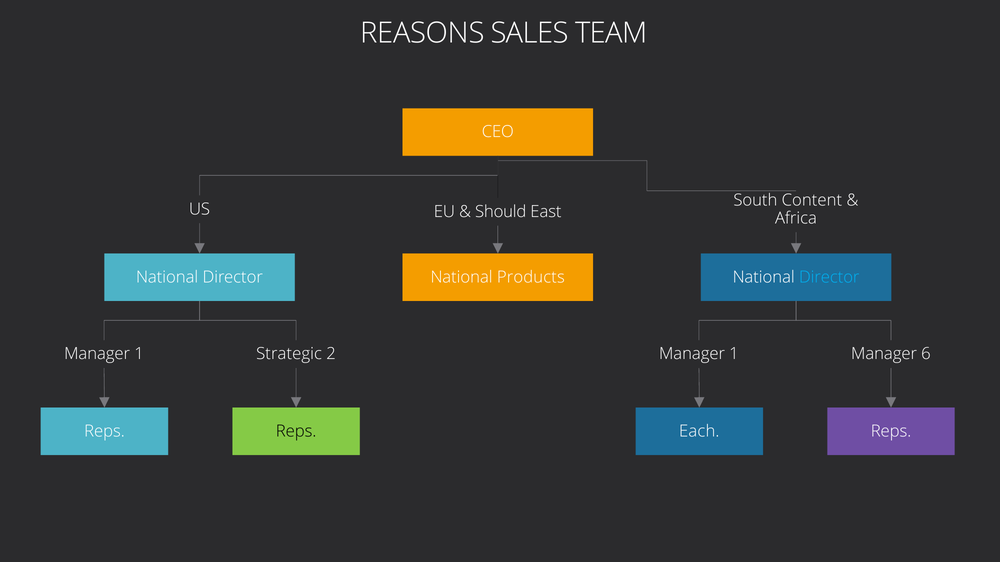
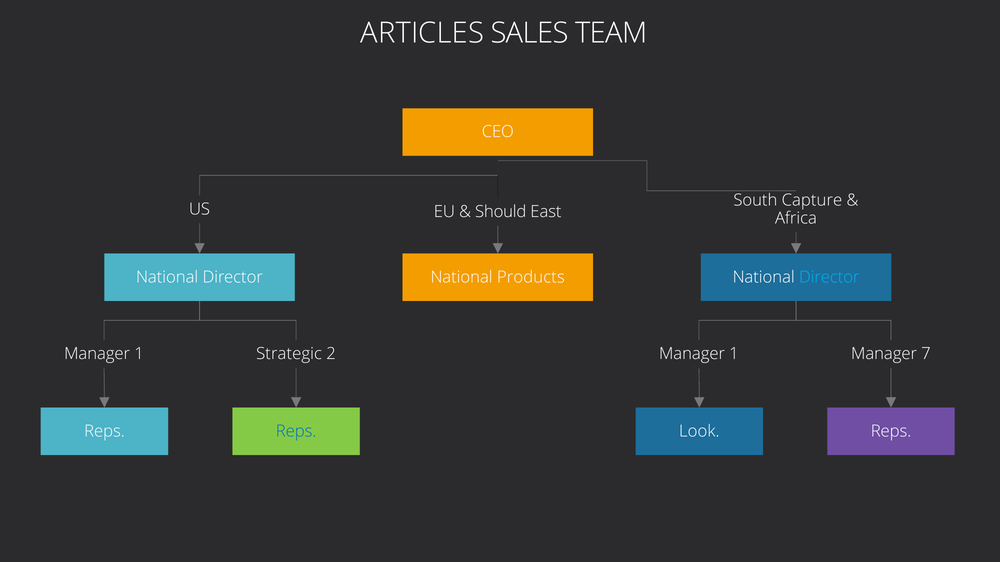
REASONS: REASONS -> ARTICLES (422, 33)
Content: Content -> Capture (812, 200)
6: 6 -> 7 (926, 354)
Reps colour: black -> blue (296, 432)
Each: Each -> Look (699, 432)
